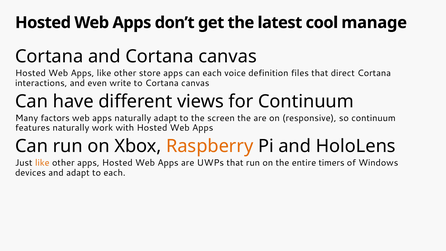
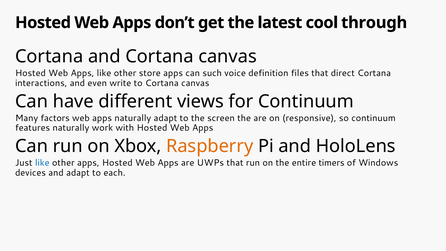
manage: manage -> through (374, 23)
can each: each -> such (212, 73)
like colour: orange -> blue (42, 163)
